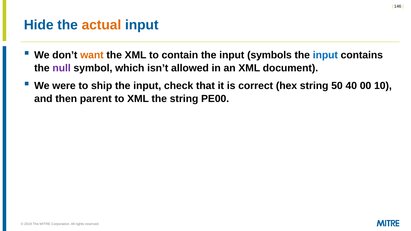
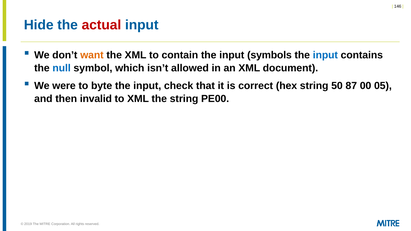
actual colour: orange -> red (101, 25)
null colour: purple -> blue (62, 68)
ship: ship -> byte (102, 86)
40: 40 -> 87 (351, 86)
10: 10 -> 05 (383, 86)
parent: parent -> invalid (96, 99)
